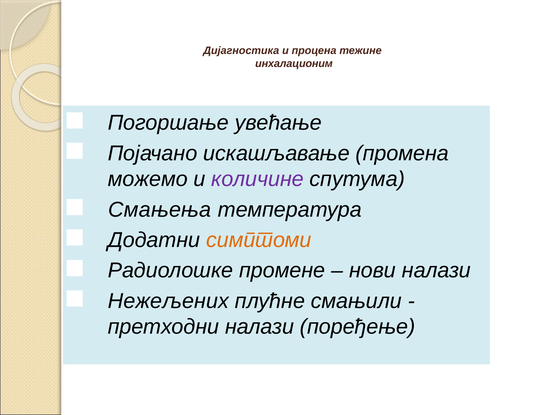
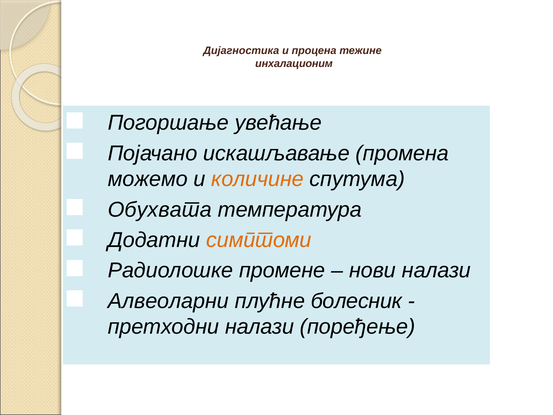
количине colour: purple -> orange (258, 179)
Смањења: Смањења -> Обухвата (160, 209)
Нежељених: Нежељених -> Алвеоларни (168, 301)
смањили: смањили -> болесник (356, 301)
